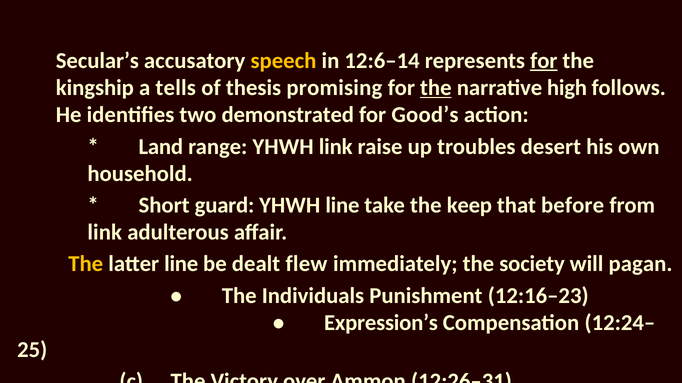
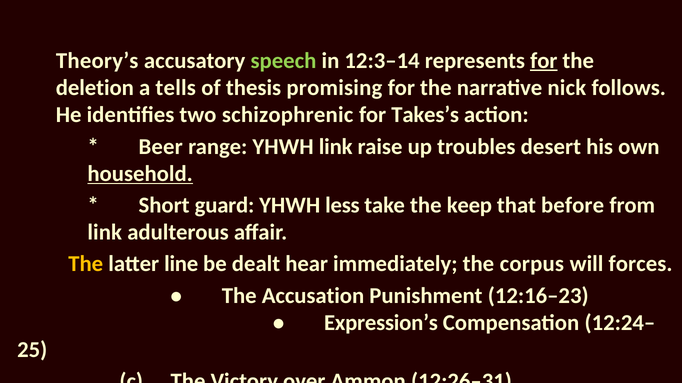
Secular’s: Secular’s -> Theory’s (97, 61)
speech colour: yellow -> light green (283, 61)
12:6–14: 12:6–14 -> 12:3–14 (382, 61)
kingship: kingship -> deletion (95, 88)
the underline: present -> none (436, 88)
high: high -> nick (567, 88)
demonstrated: demonstrated -> schizophrenic (288, 115)
Good’s: Good’s -> Takes’s (425, 115)
Land: Land -> Beer (161, 147)
household underline: none -> present (140, 174)
YHWH line: line -> less (342, 206)
flew: flew -> hear (307, 264)
society: society -> corpus (532, 264)
pagan: pagan -> forces (641, 264)
Individuals: Individuals -> Accusation (313, 296)
